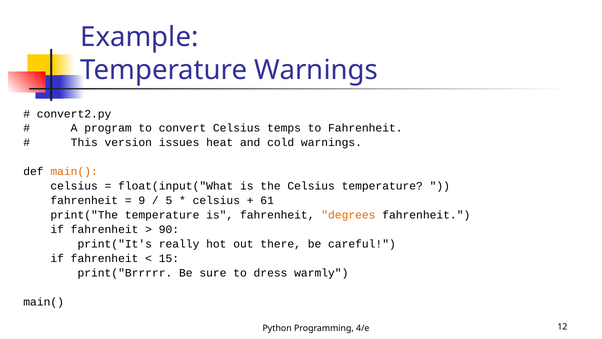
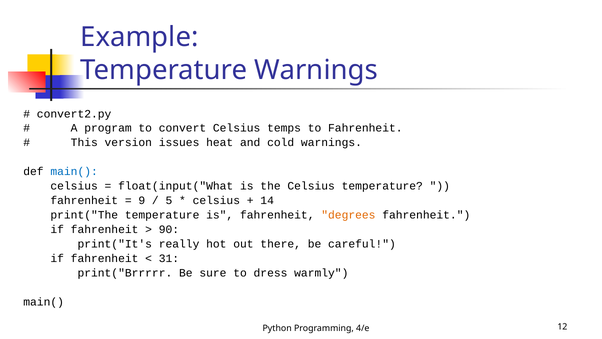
main( colour: orange -> blue (74, 171)
61: 61 -> 14 (267, 200)
15: 15 -> 31 (169, 258)
